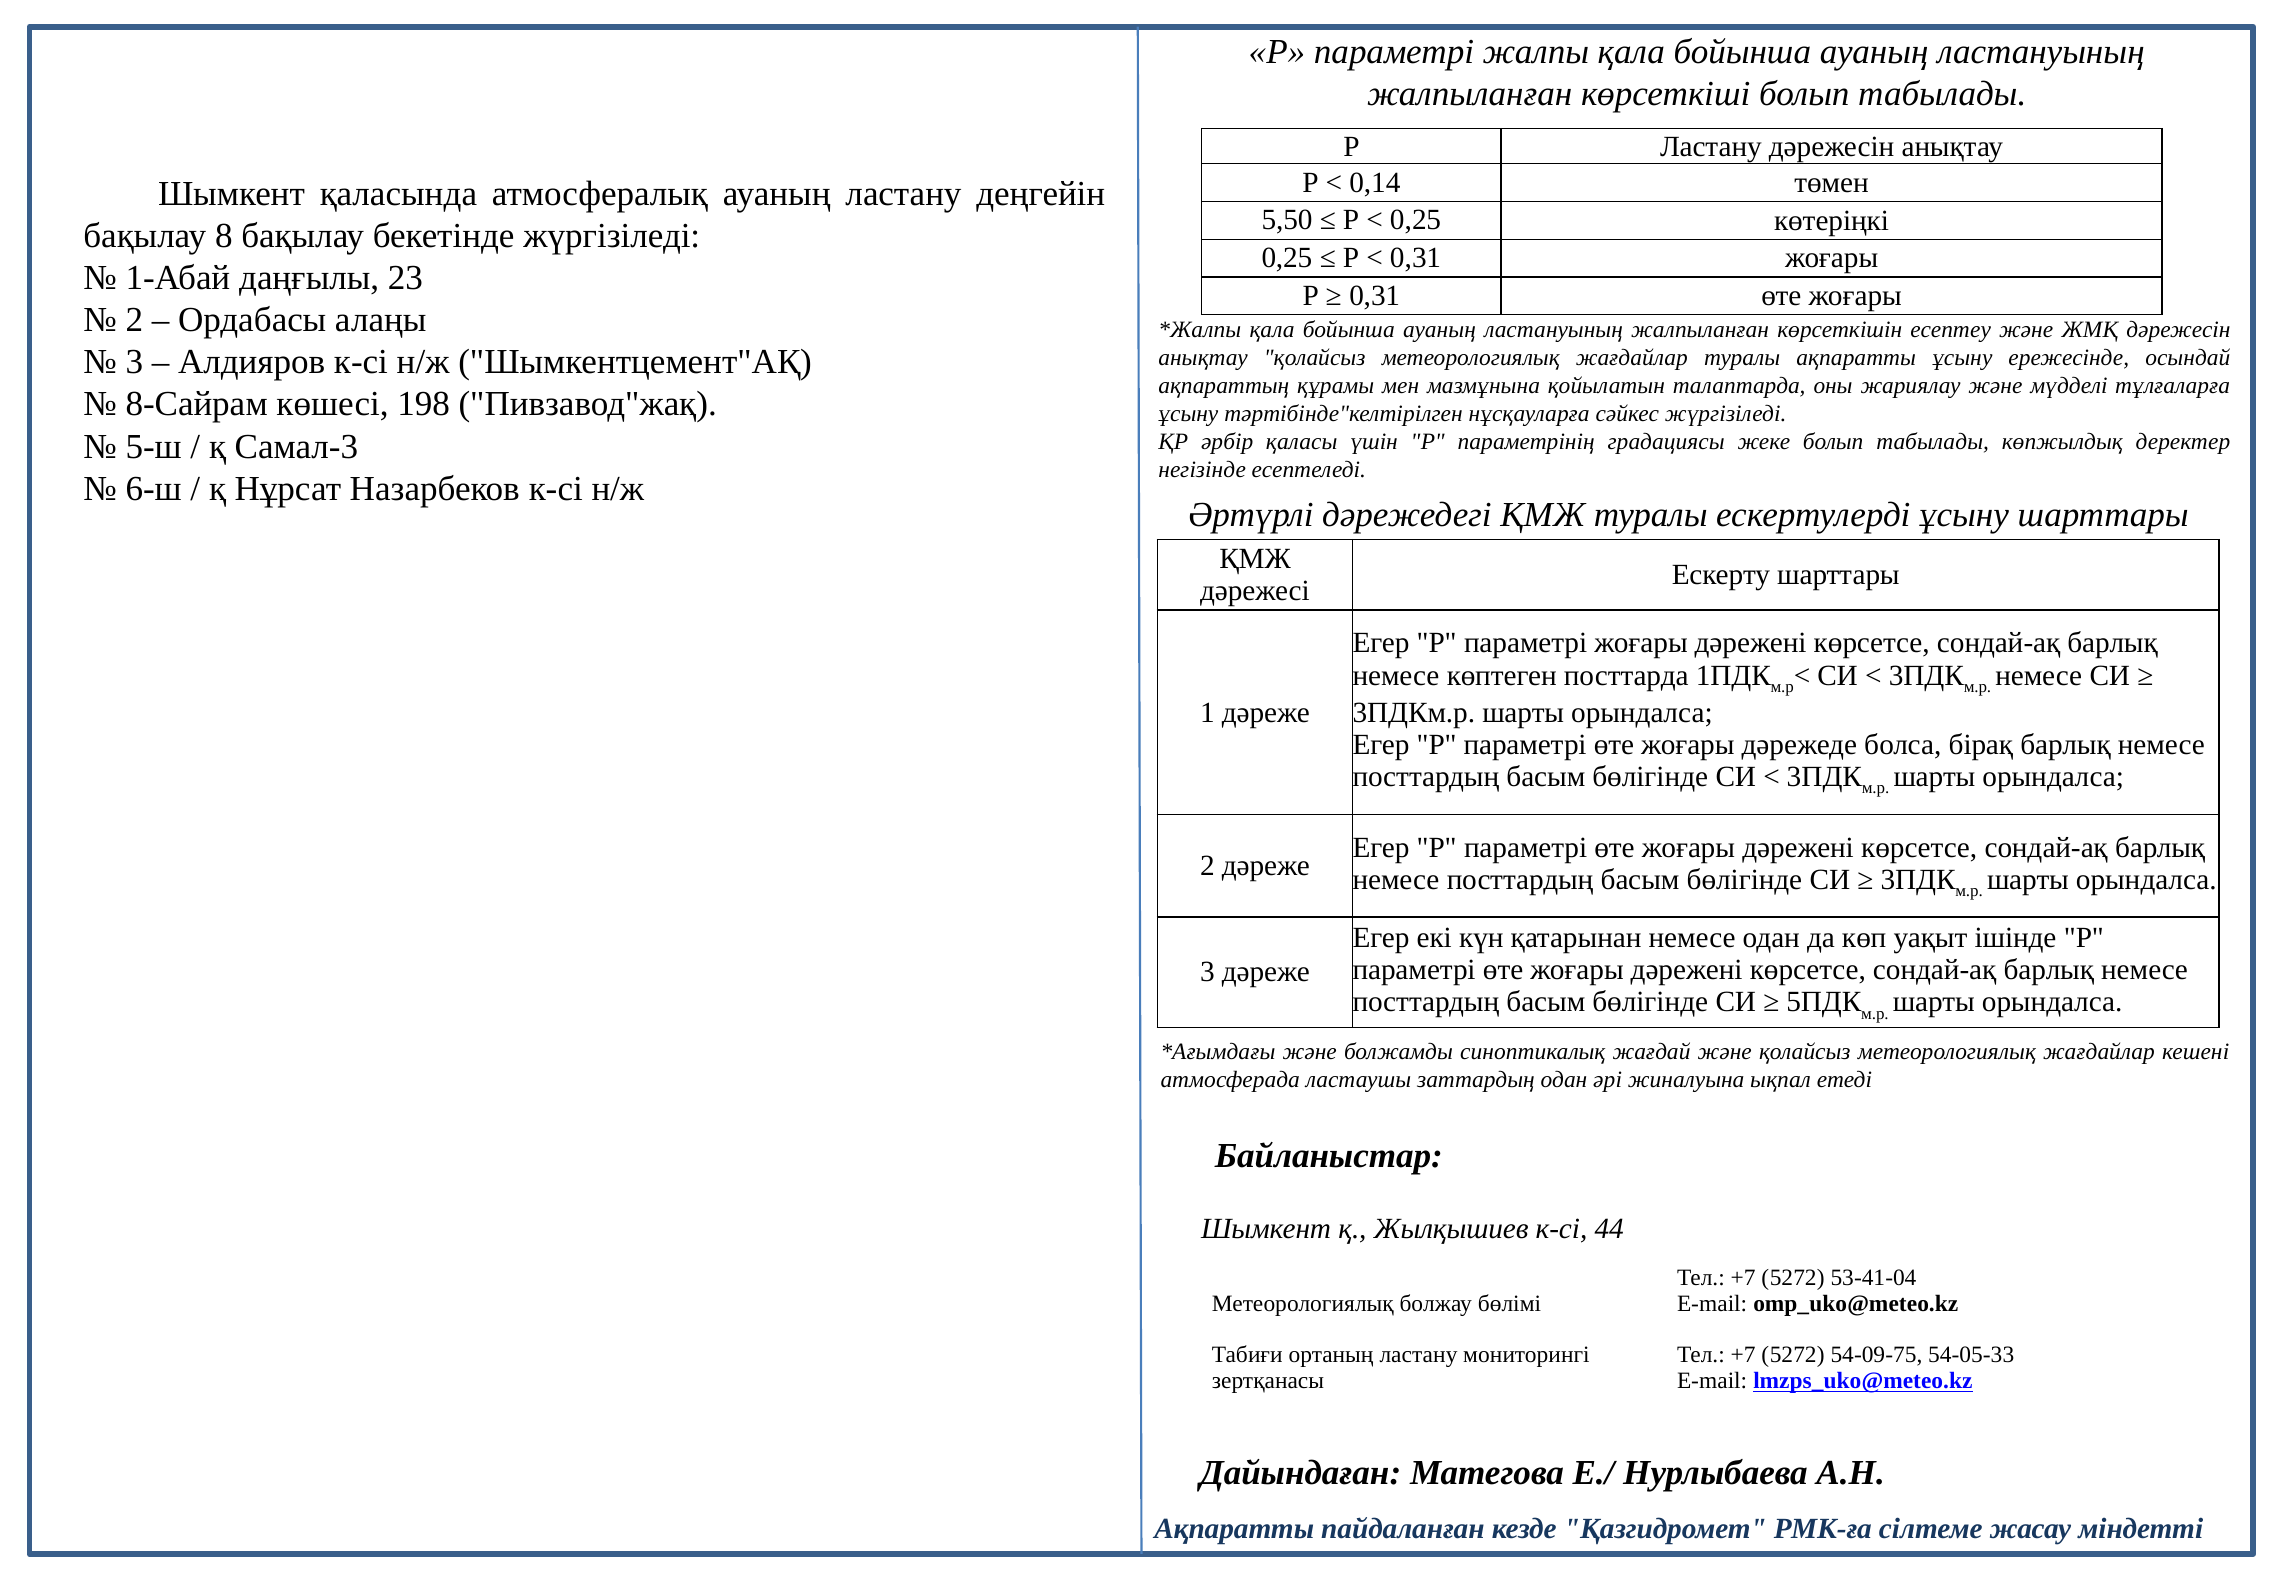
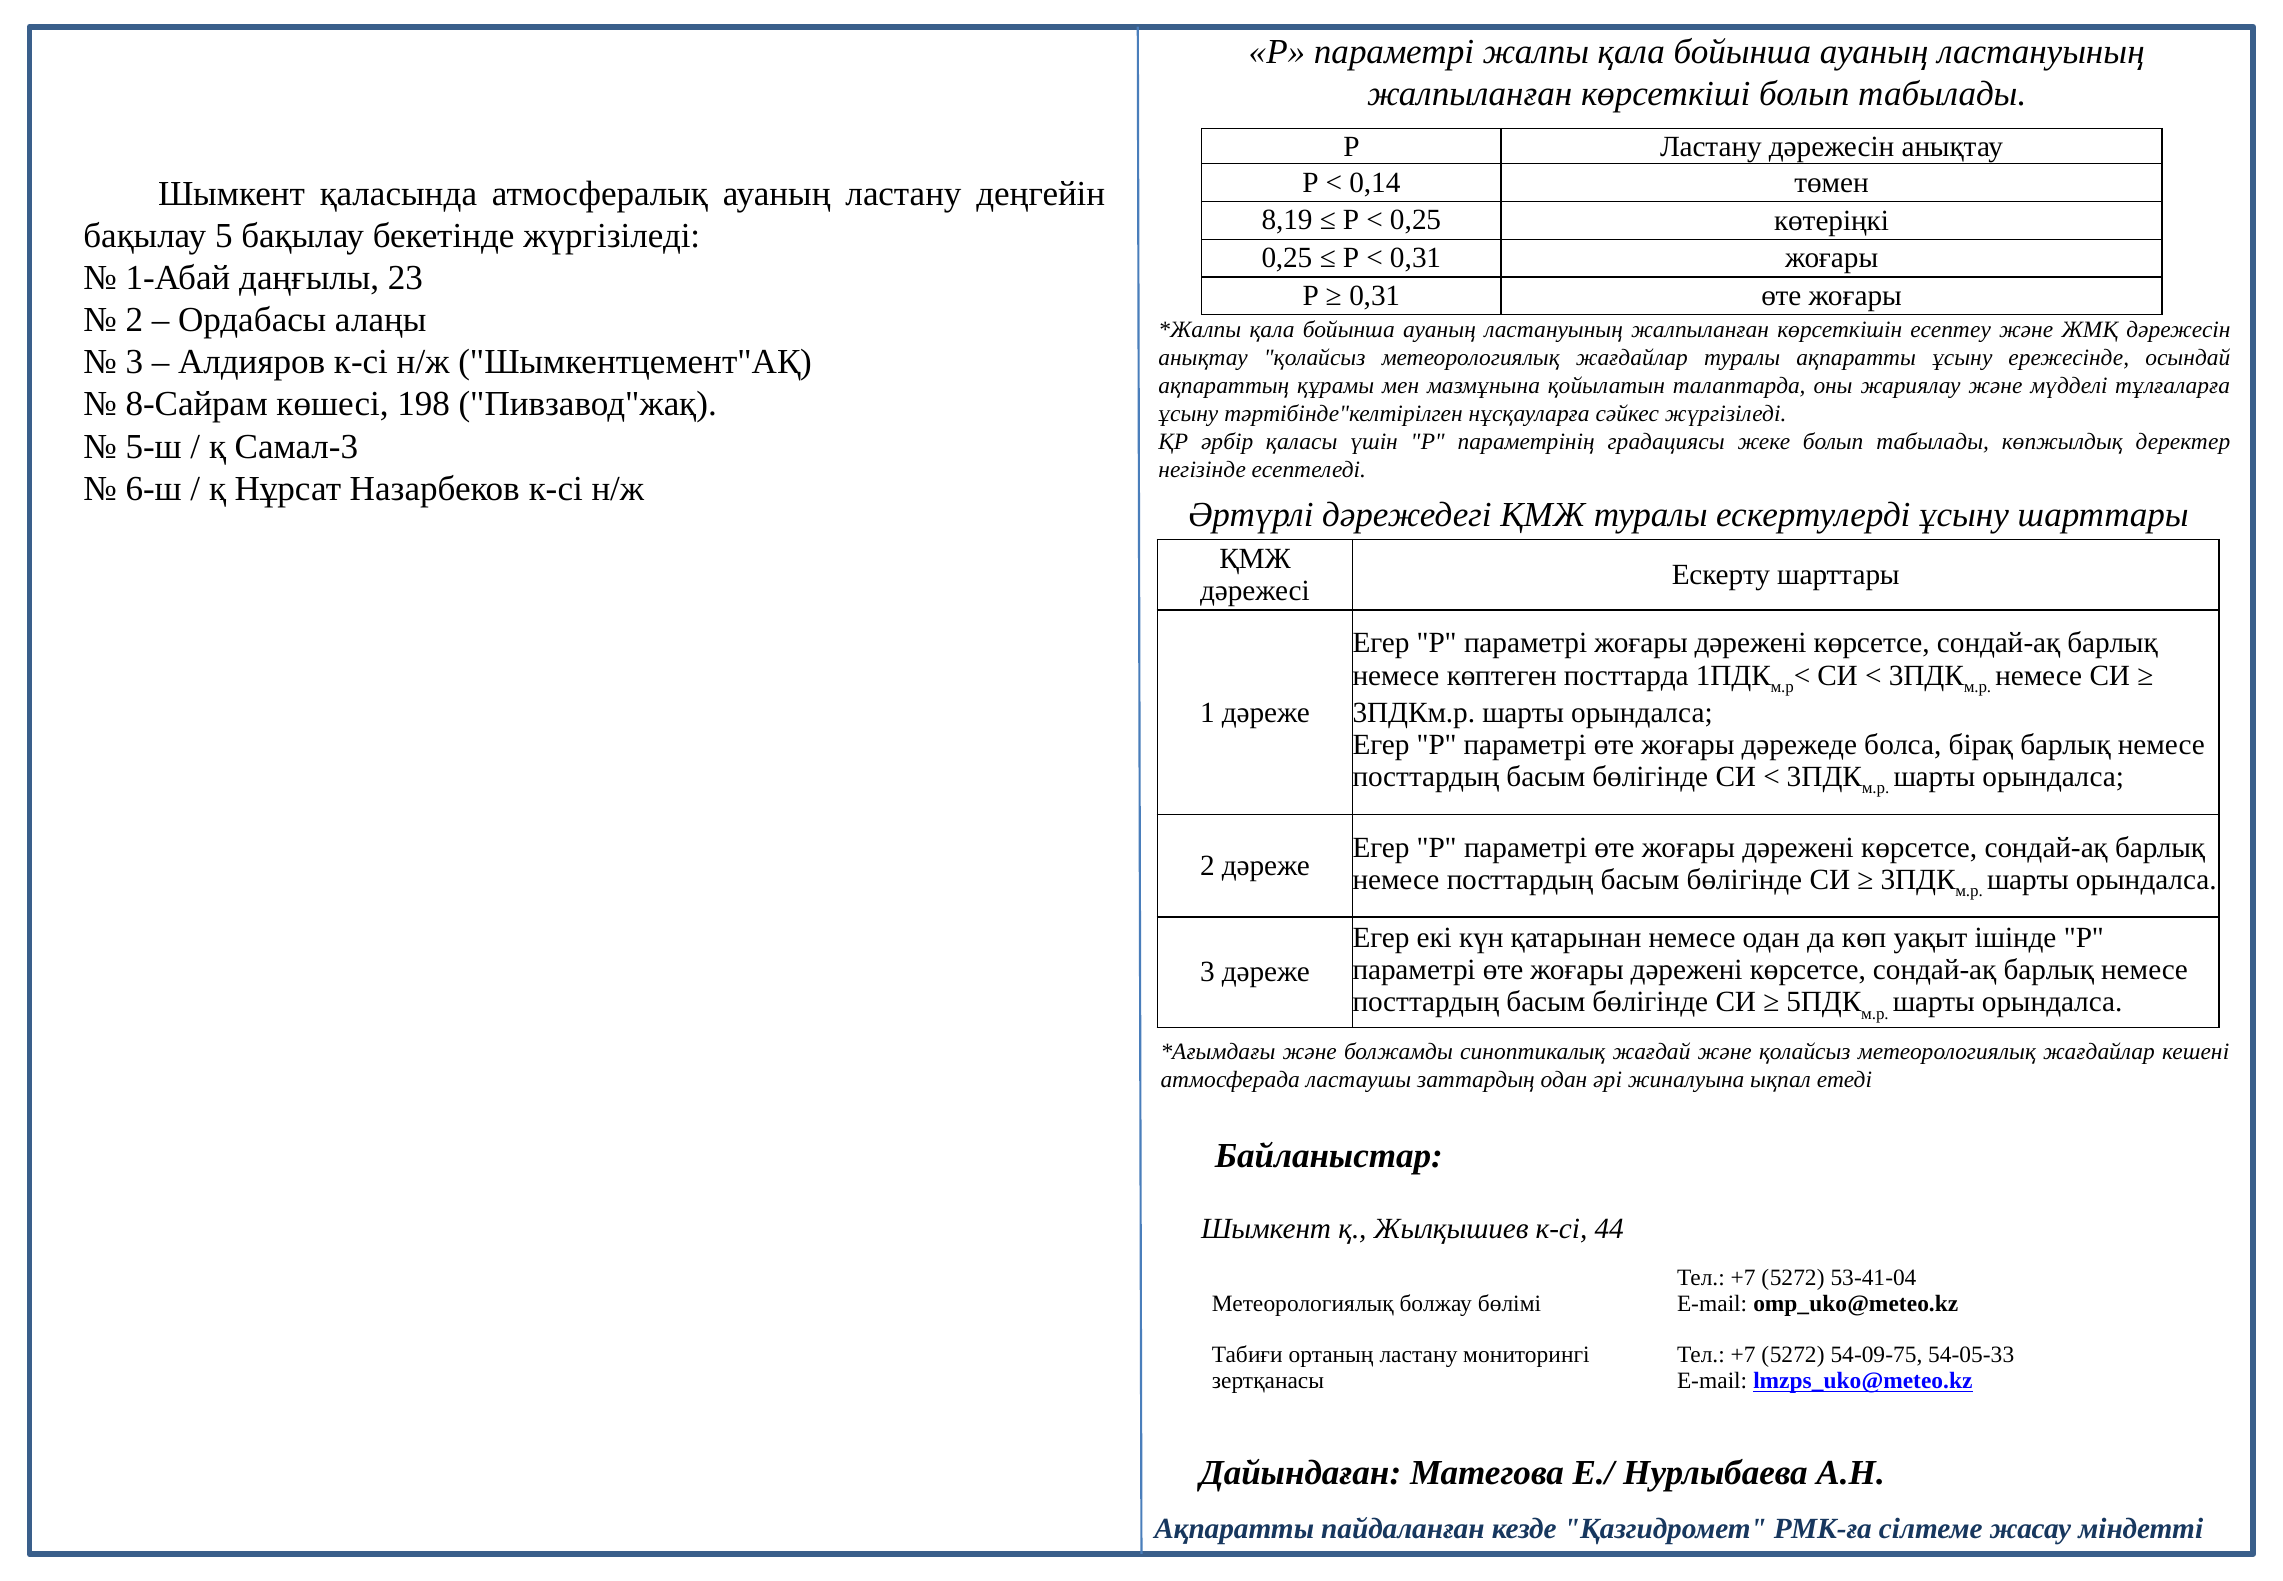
5,50: 5,50 -> 8,19 (1287, 220)
8: 8 -> 5 (224, 236)
